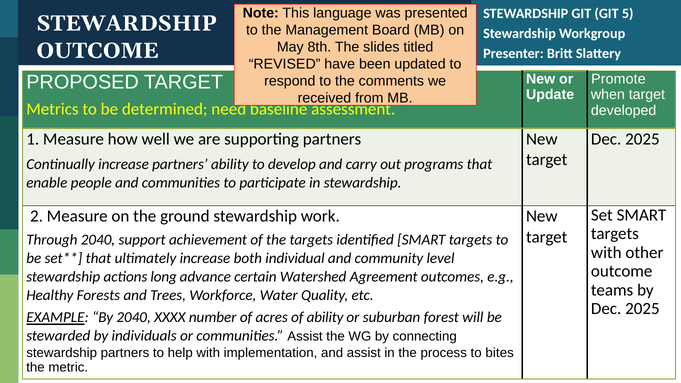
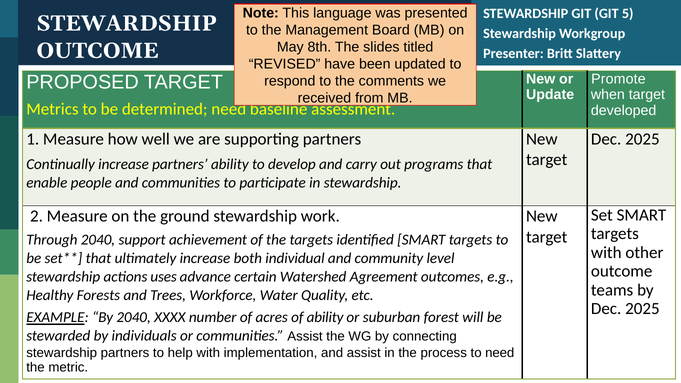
long: long -> uses (164, 277)
to bites: bites -> need (500, 353)
